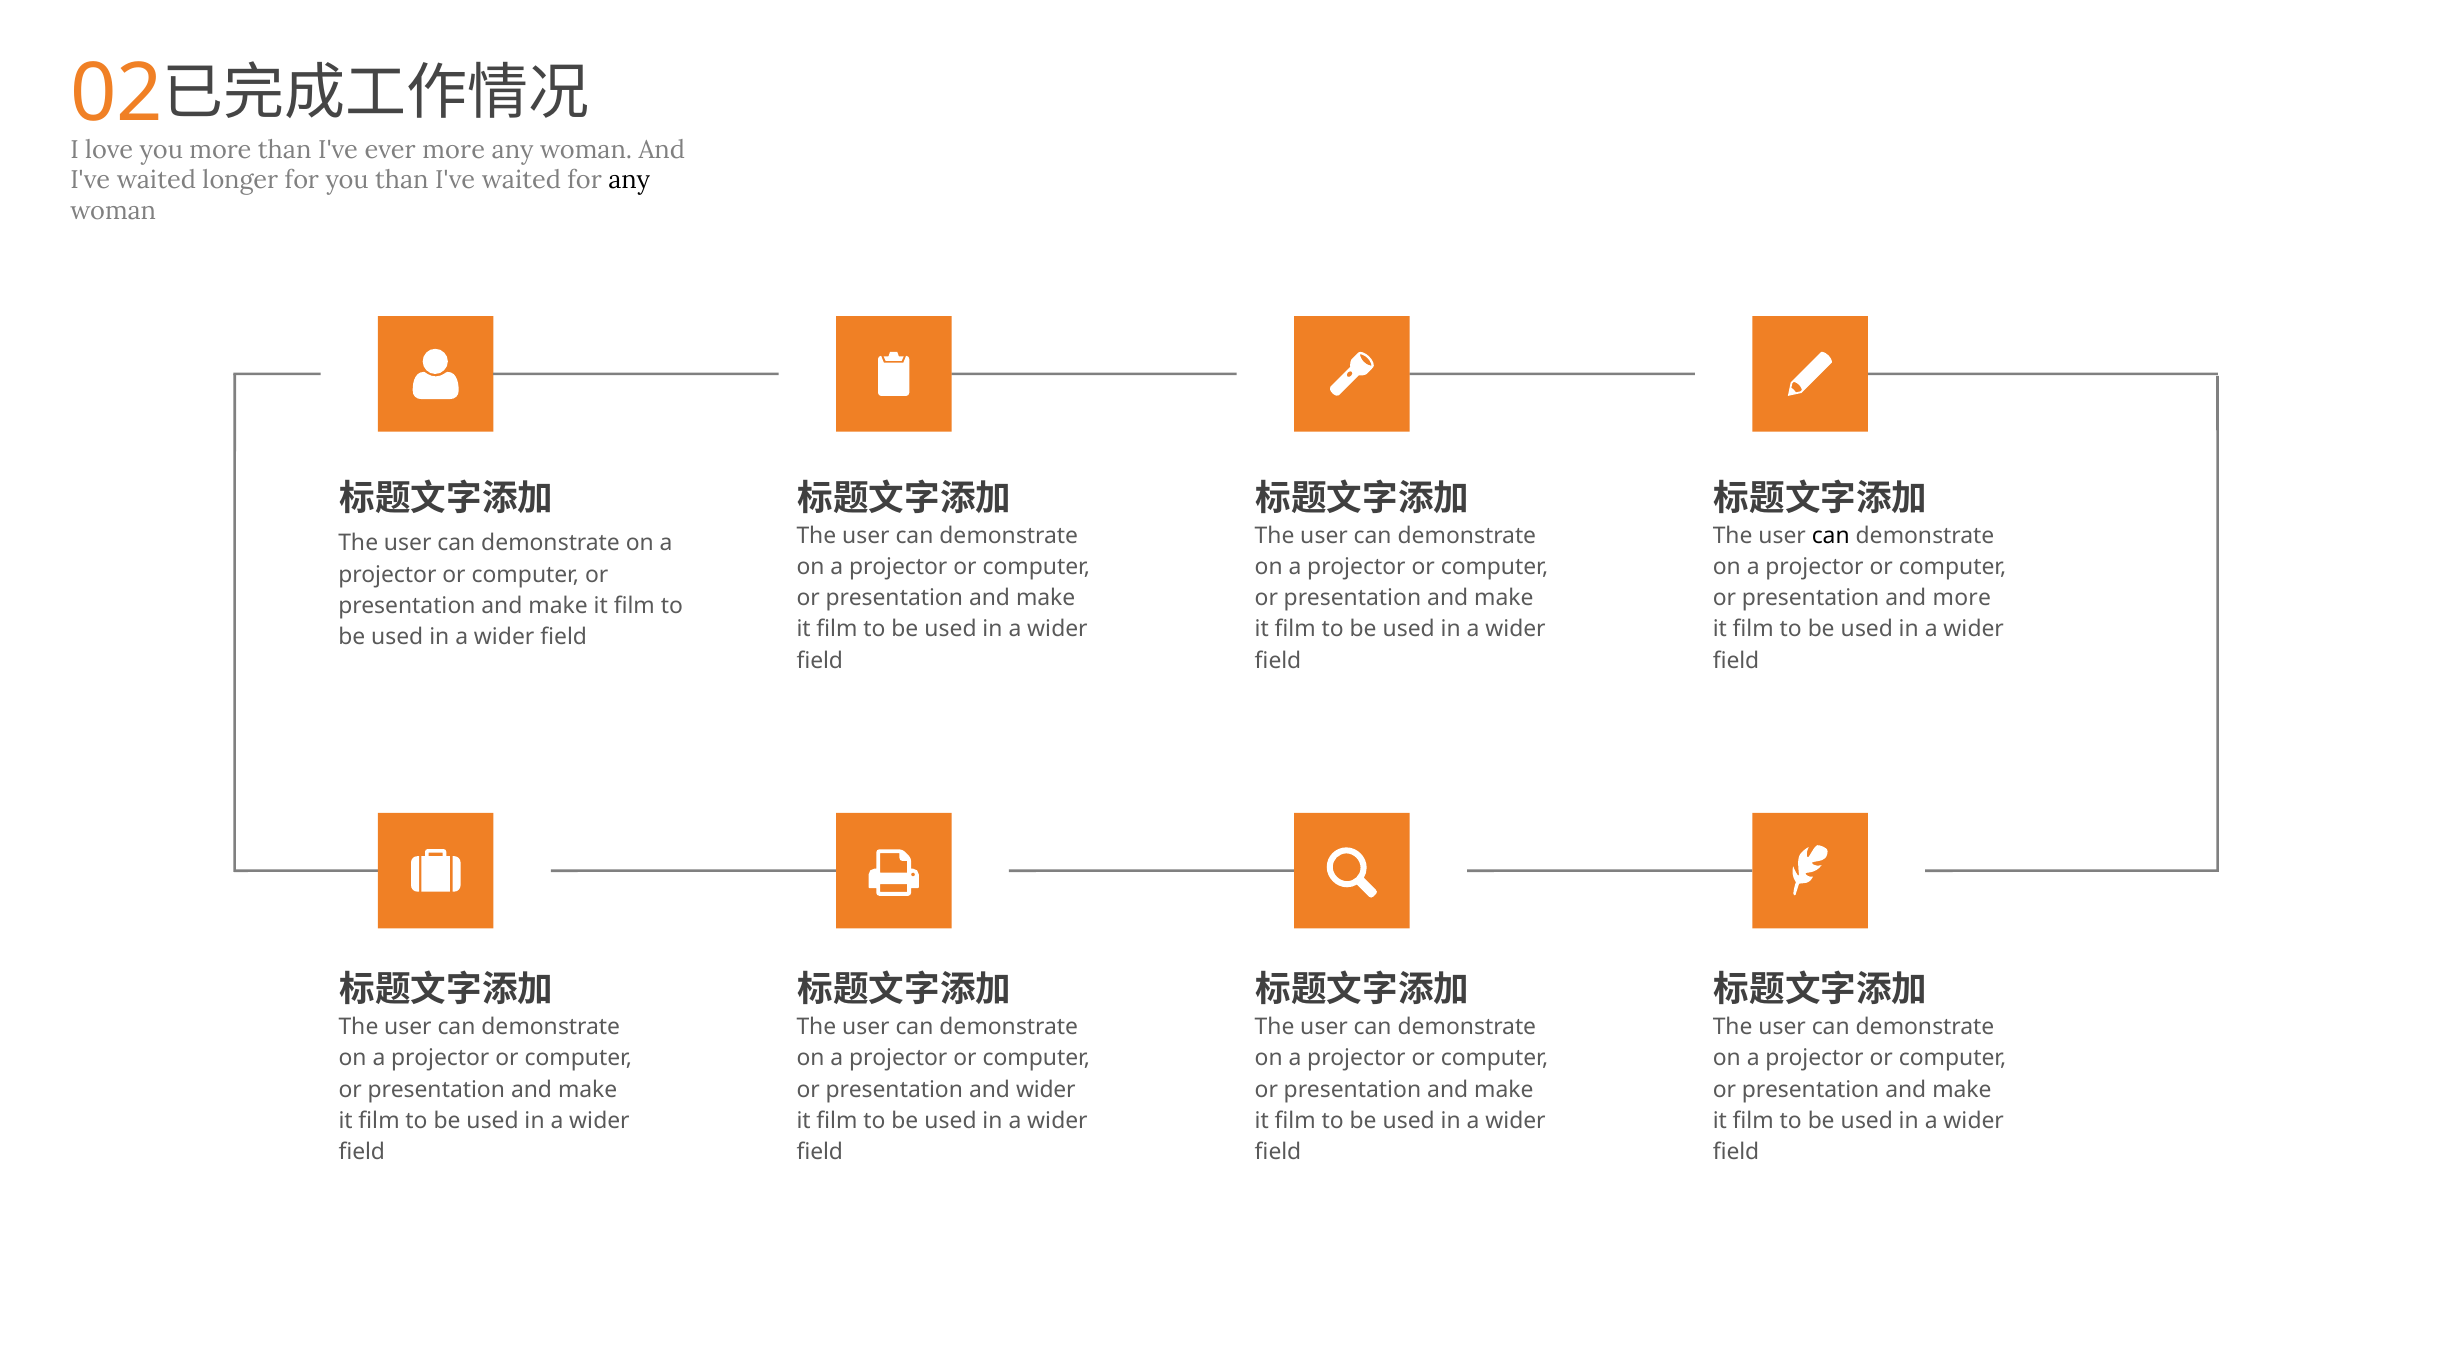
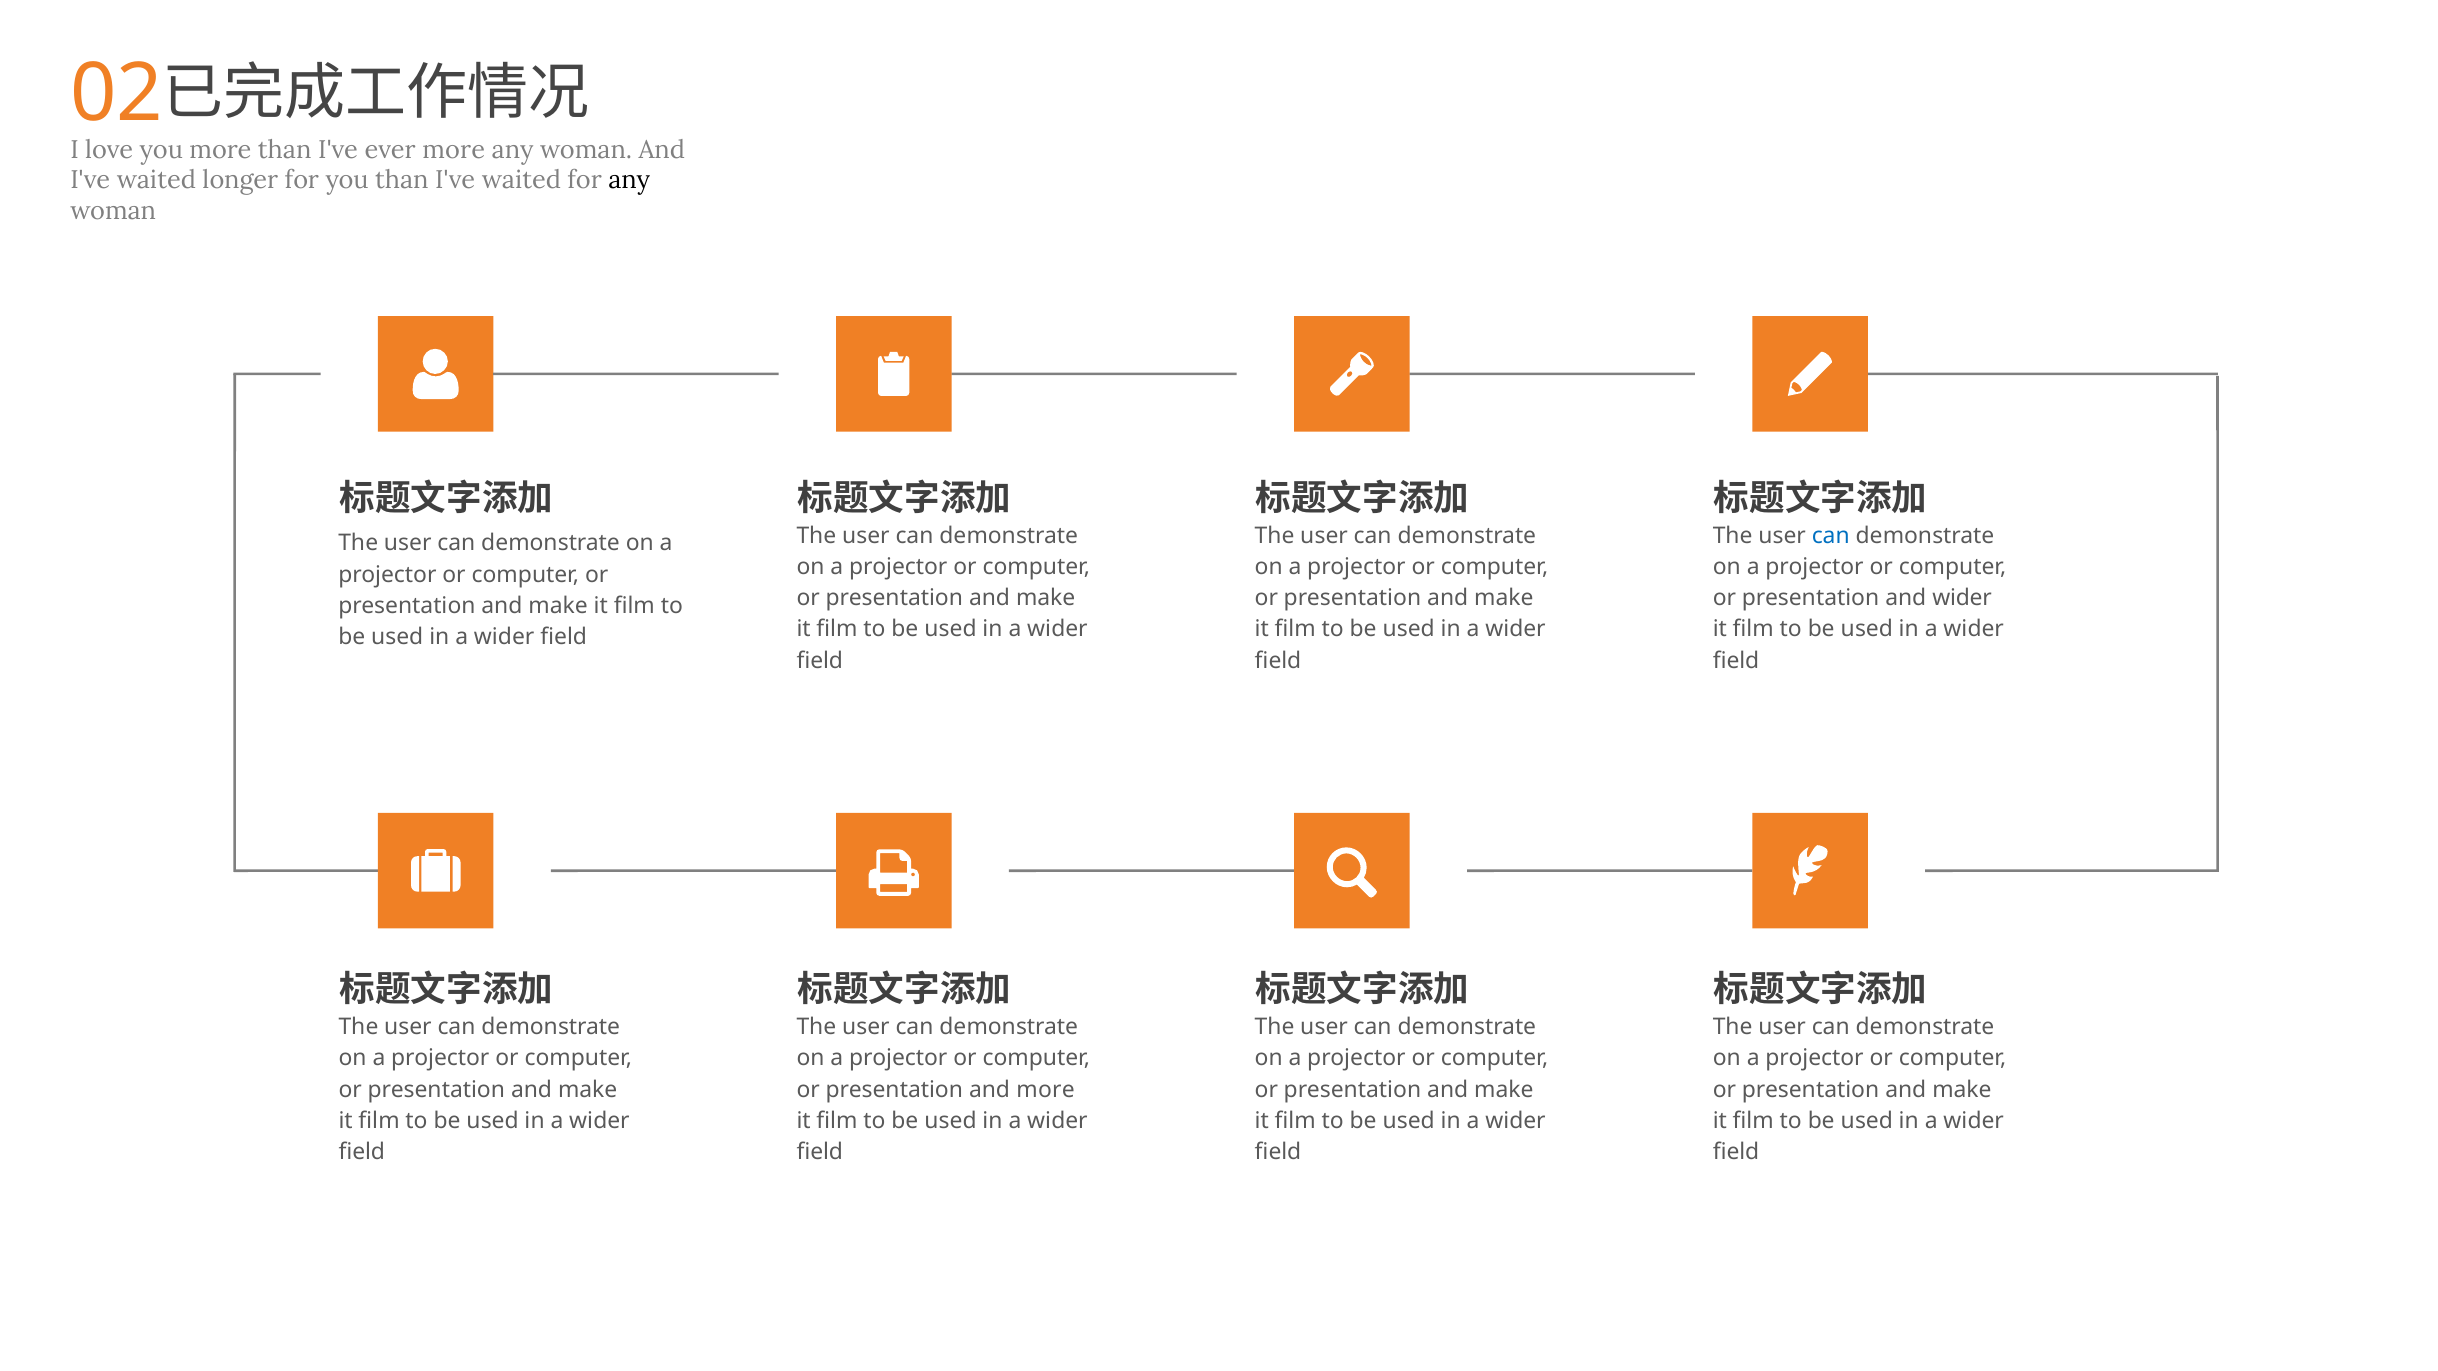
can colour: black -> blue (1831, 536)
and more: more -> wider (1962, 598)
and wider: wider -> more (1046, 1090)
